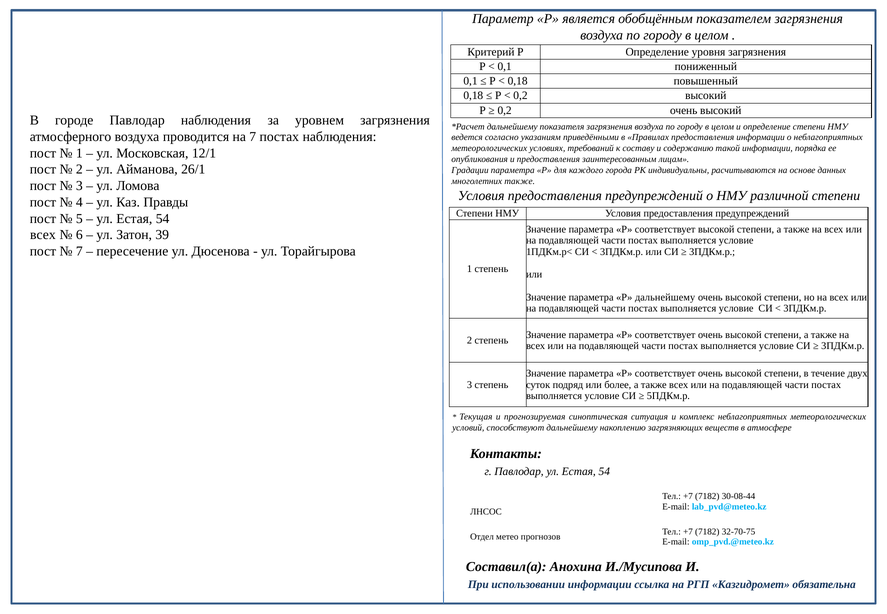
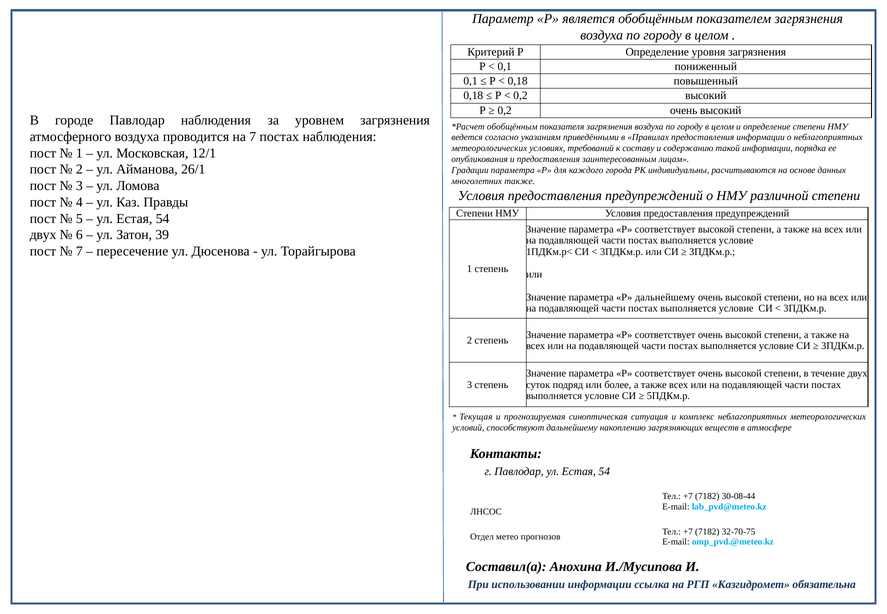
дальнейшему: дальнейшему -> обобщённым (512, 127)
всех: всех -> двух (43, 235)
